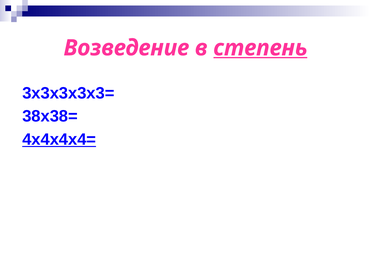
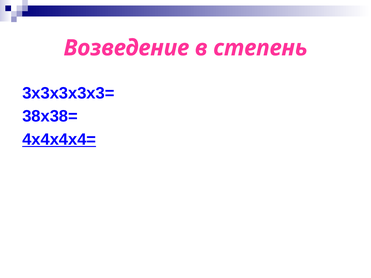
степень underline: present -> none (260, 48)
